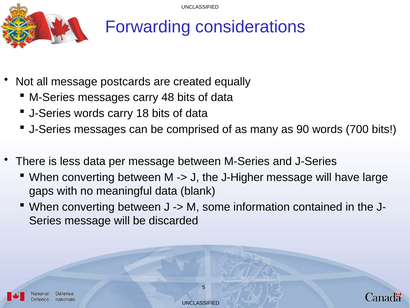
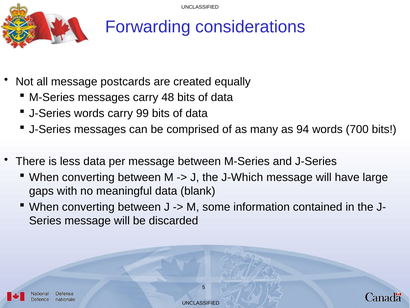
18: 18 -> 99 (142, 113)
90: 90 -> 94 (303, 129)
J-Higher: J-Higher -> J-Which (242, 177)
